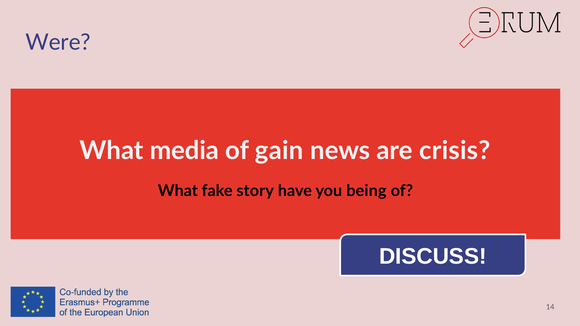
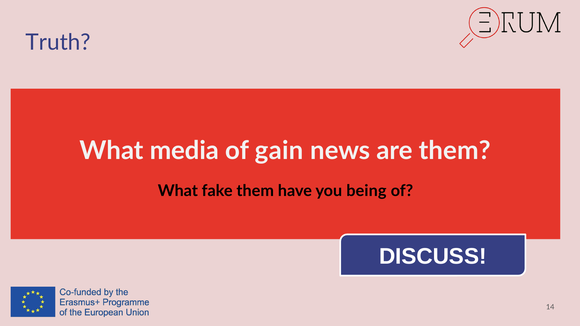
Were: Were -> Truth (58, 42)
are crisis: crisis -> them (455, 151)
fake story: story -> them (255, 191)
